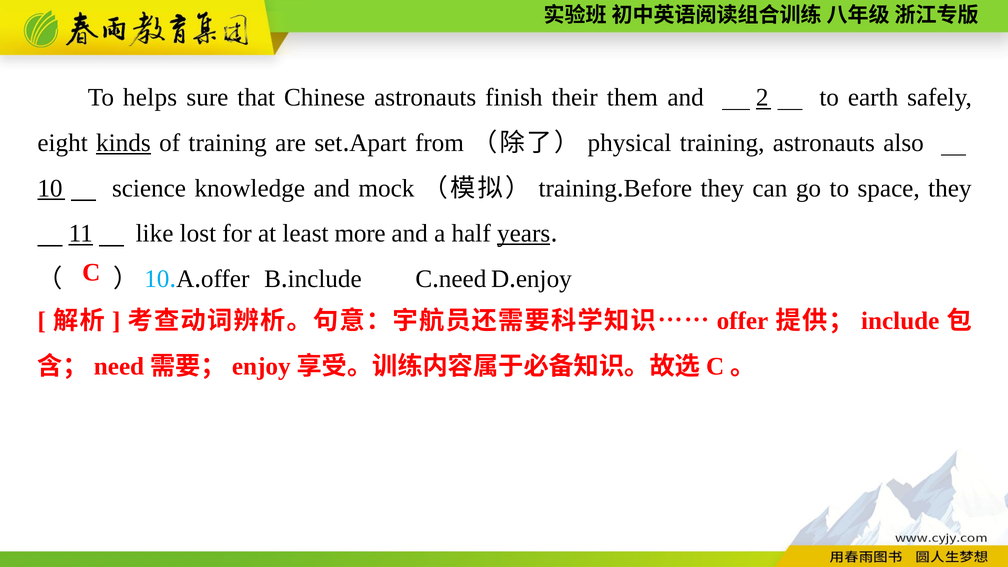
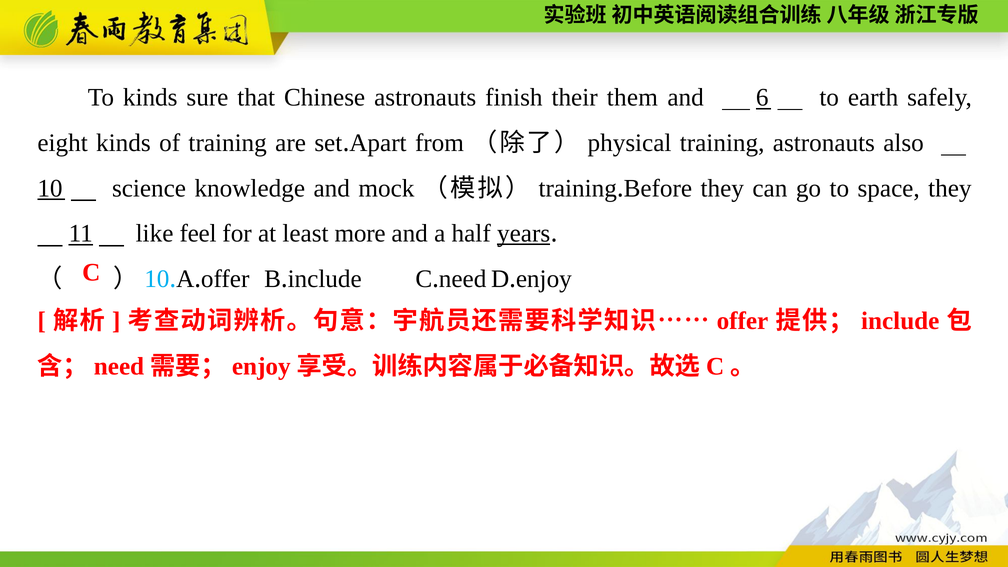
To helps: helps -> kinds (150, 98)
2: 2 -> 6 (762, 98)
kinds underline: present -> none (123, 143)
lost: lost -> feel (198, 234)
